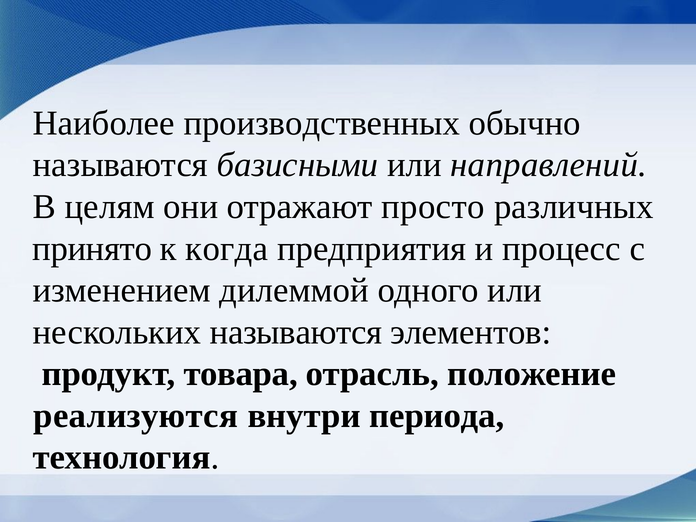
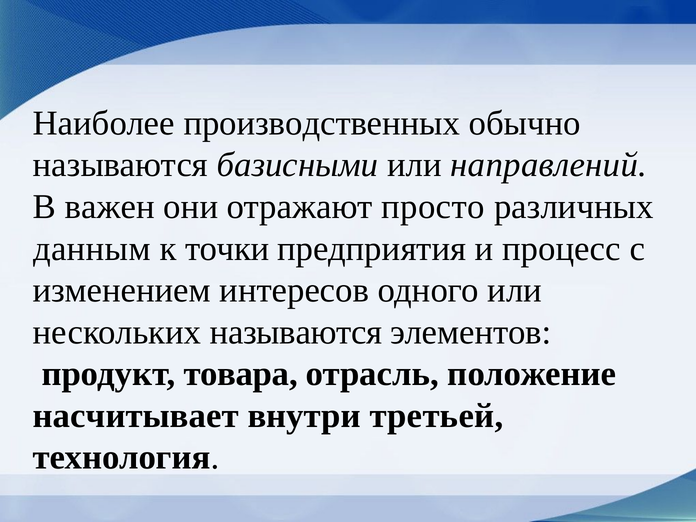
целям: целям -> важен (110, 207)
принято: принято -> данным (92, 249)
когда: когда -> точки (227, 249)
дилеммой: дилеммой -> интересов (294, 290)
реализуются: реализуются -> насчитывает (136, 416)
периода: периода -> третьей (437, 416)
